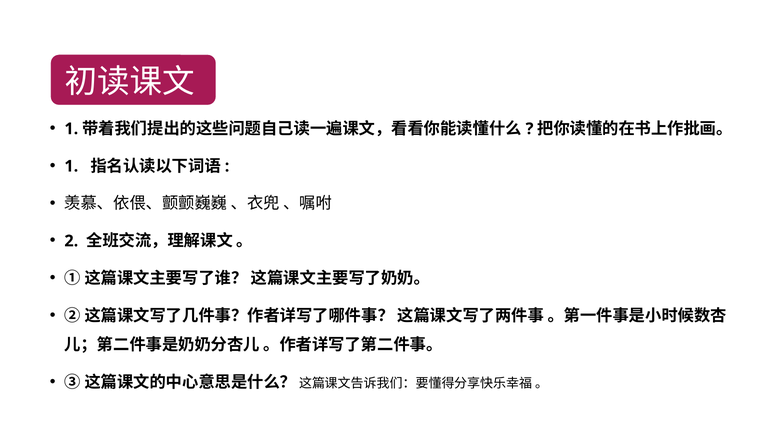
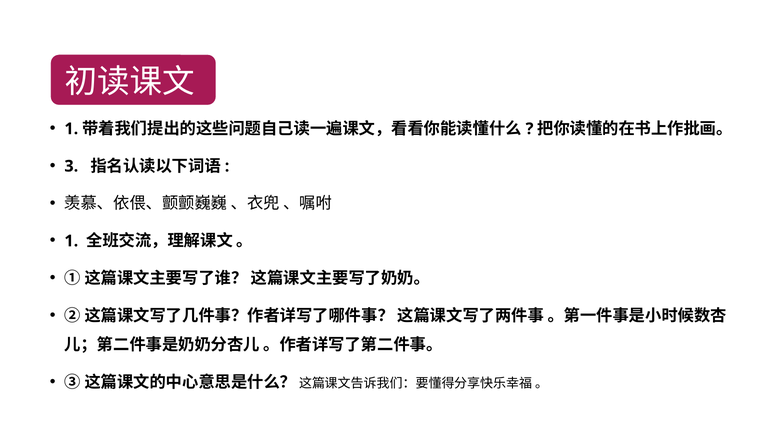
1: 1 -> 3 (71, 166)
2: 2 -> 1 (71, 241)
